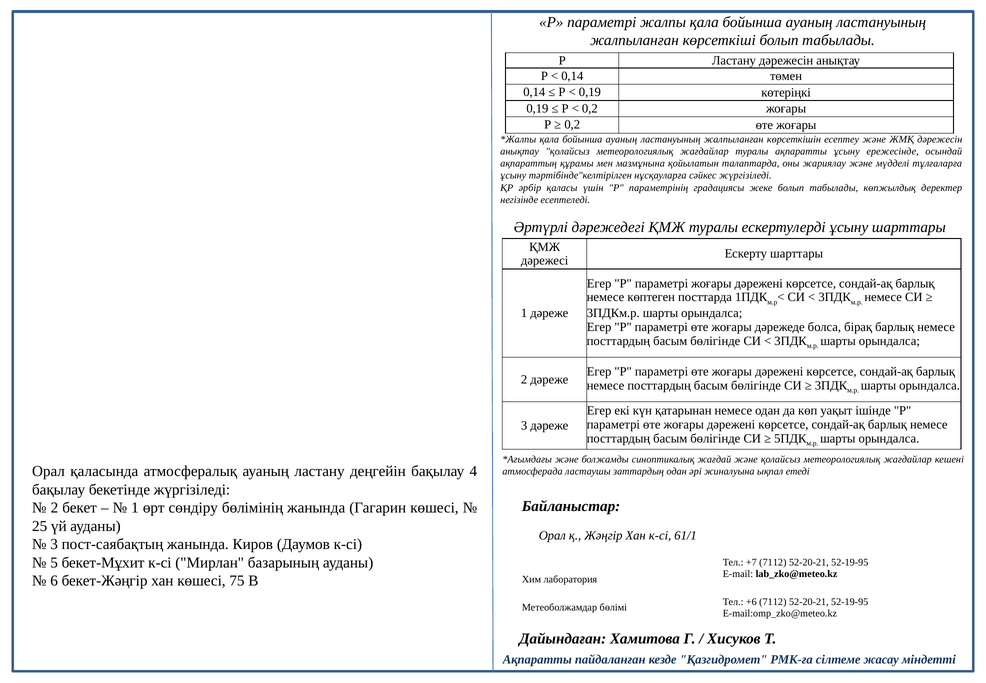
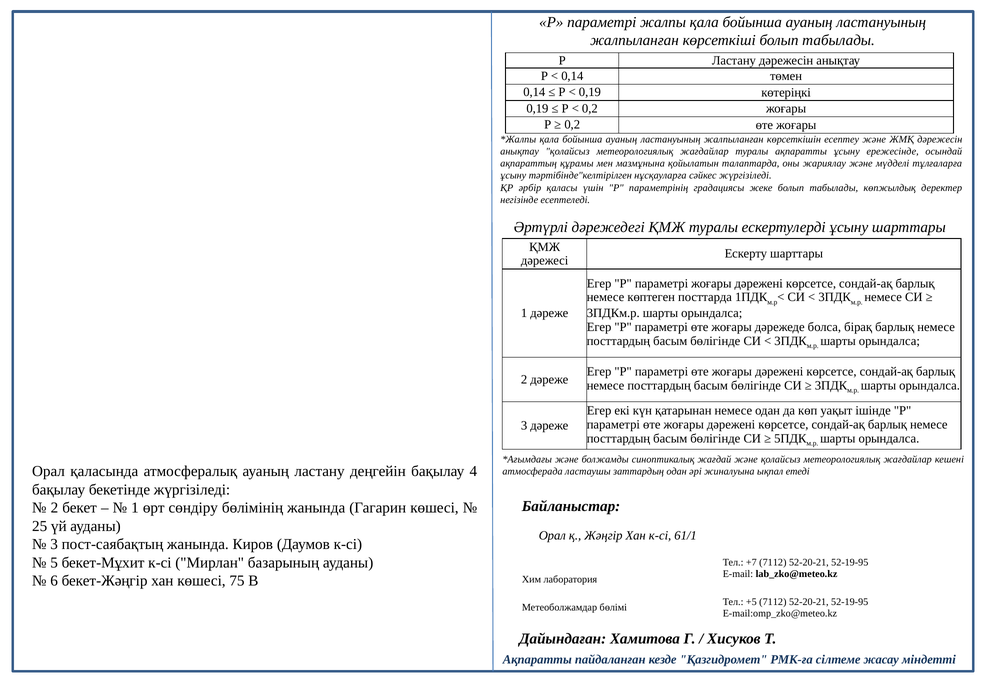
+6: +6 -> +5 (751, 602)
